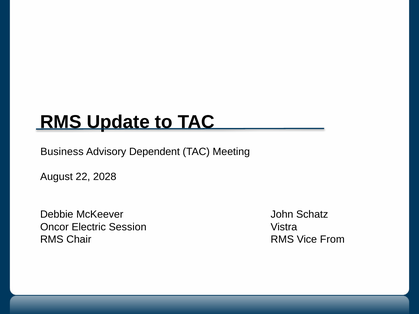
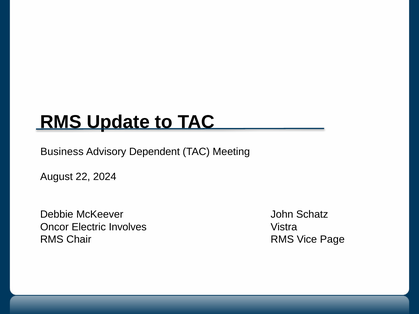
2028: 2028 -> 2024 (105, 177)
Session: Session -> Involves (128, 227)
From: From -> Page (332, 240)
